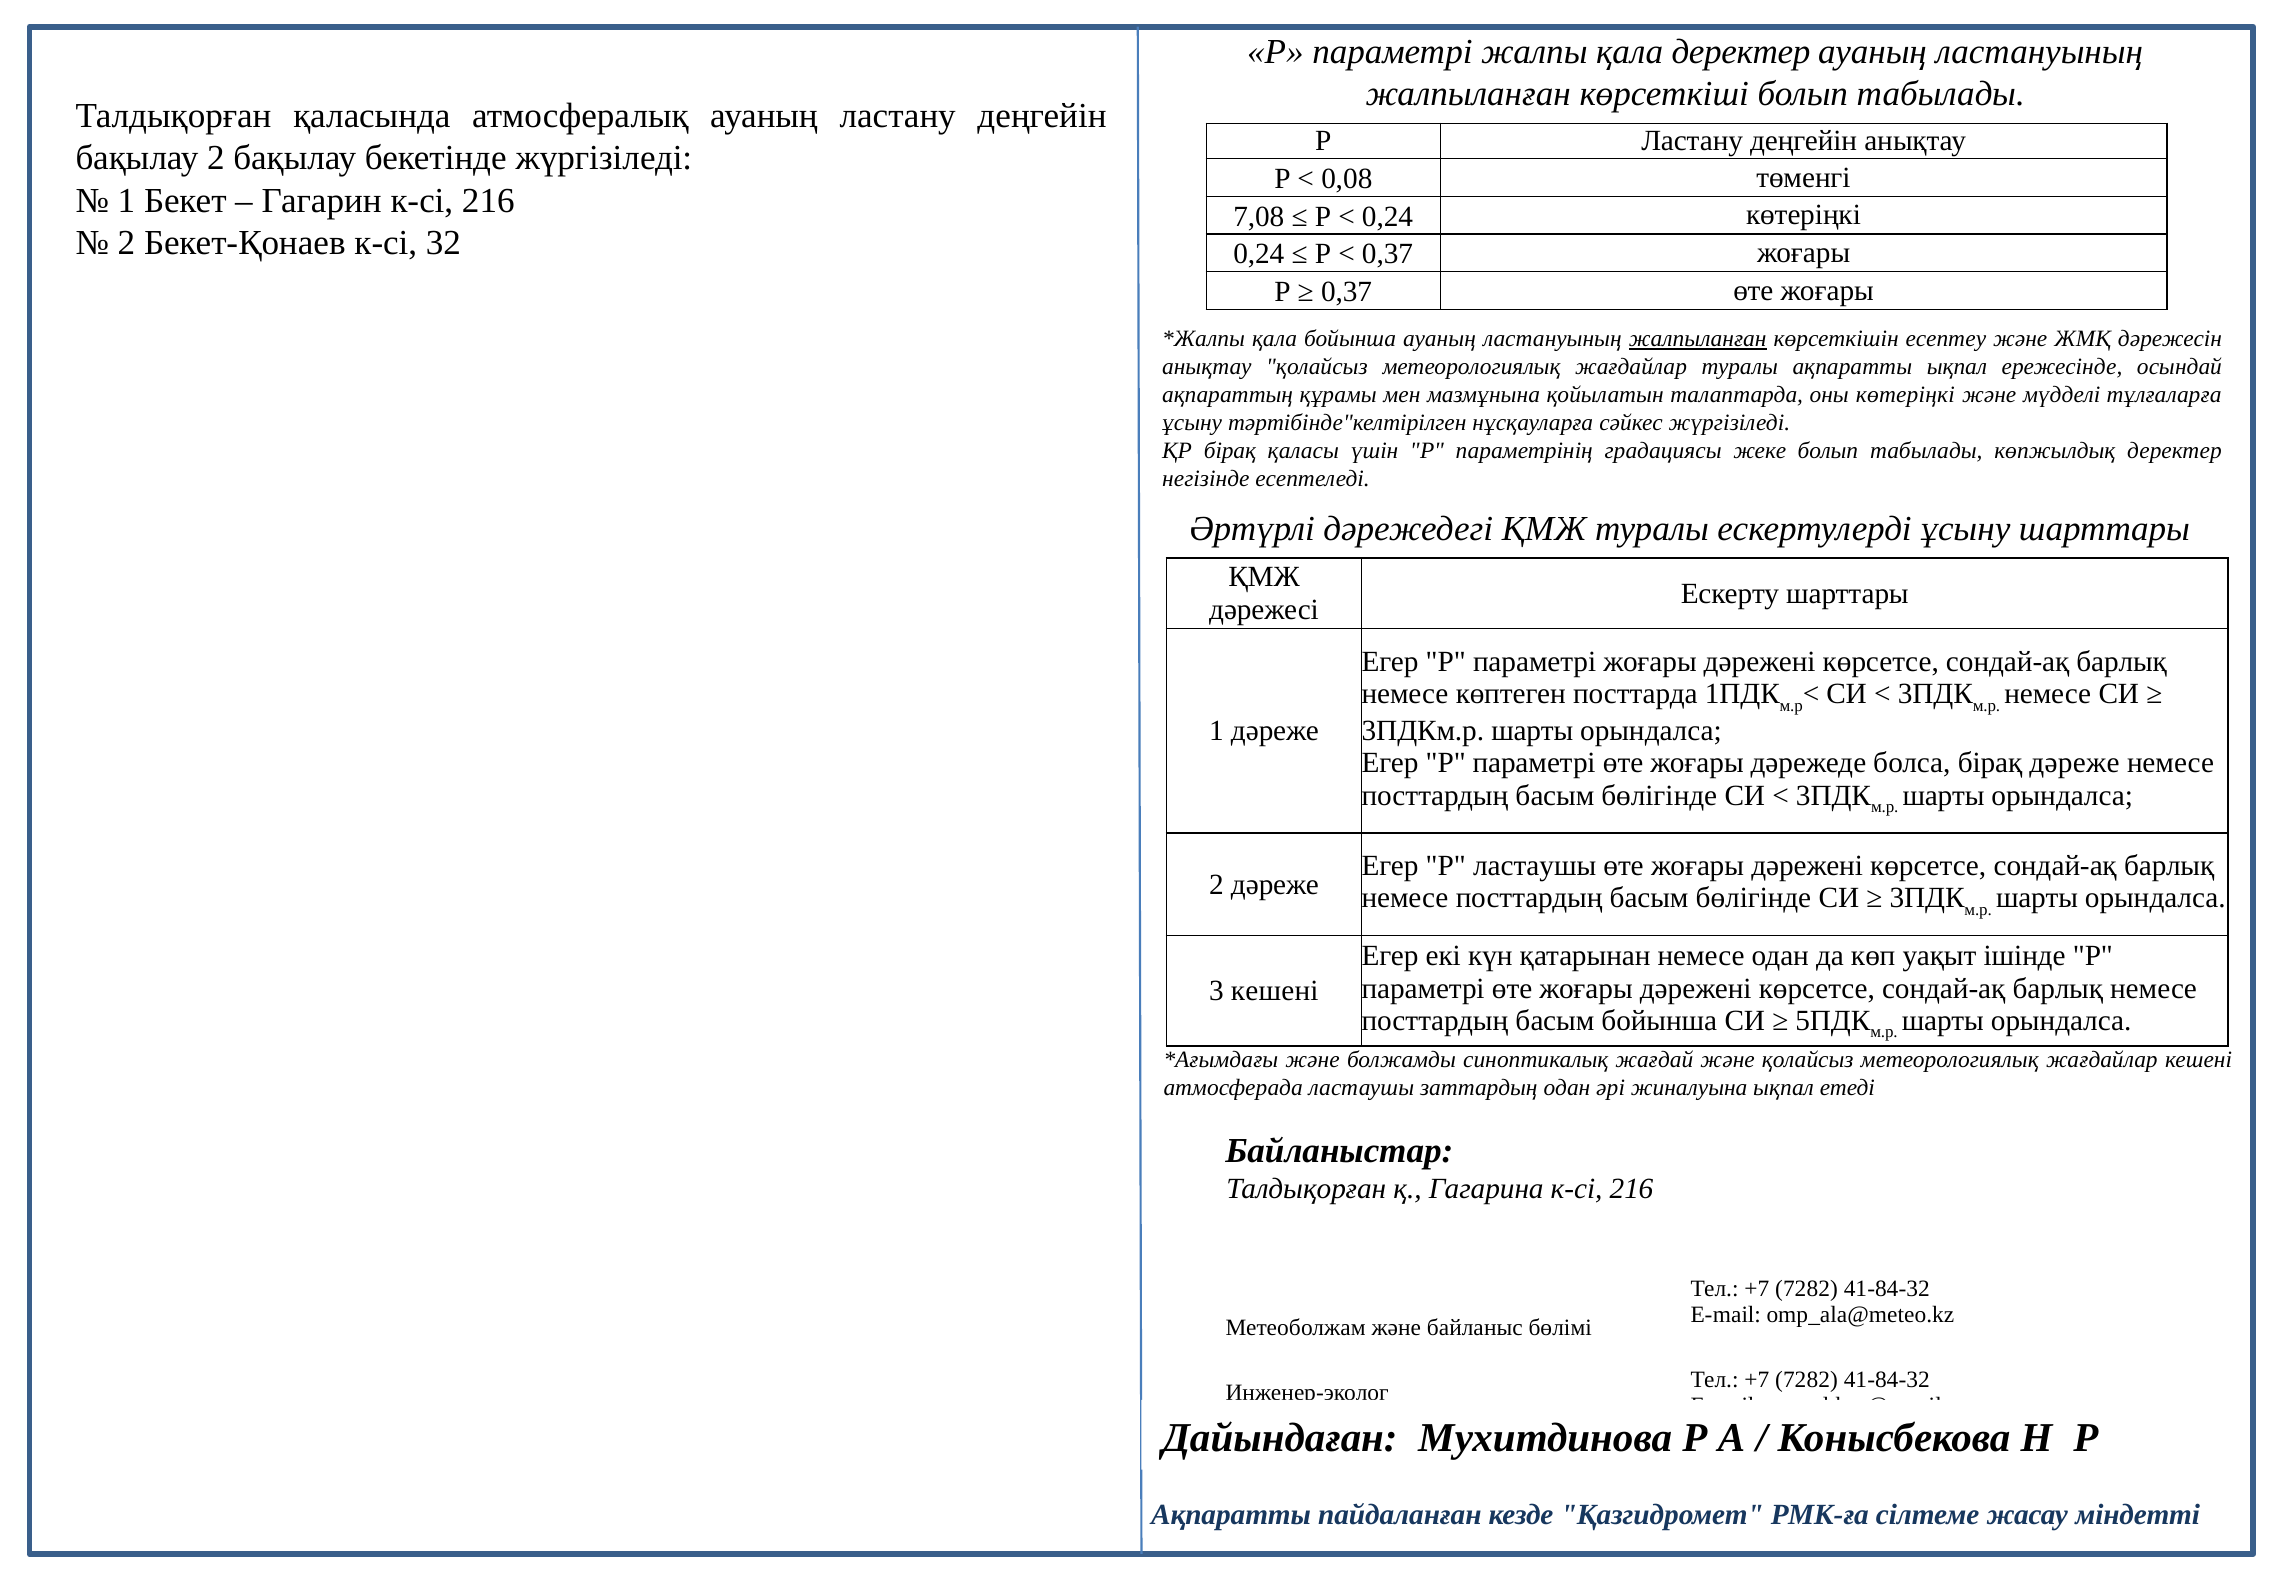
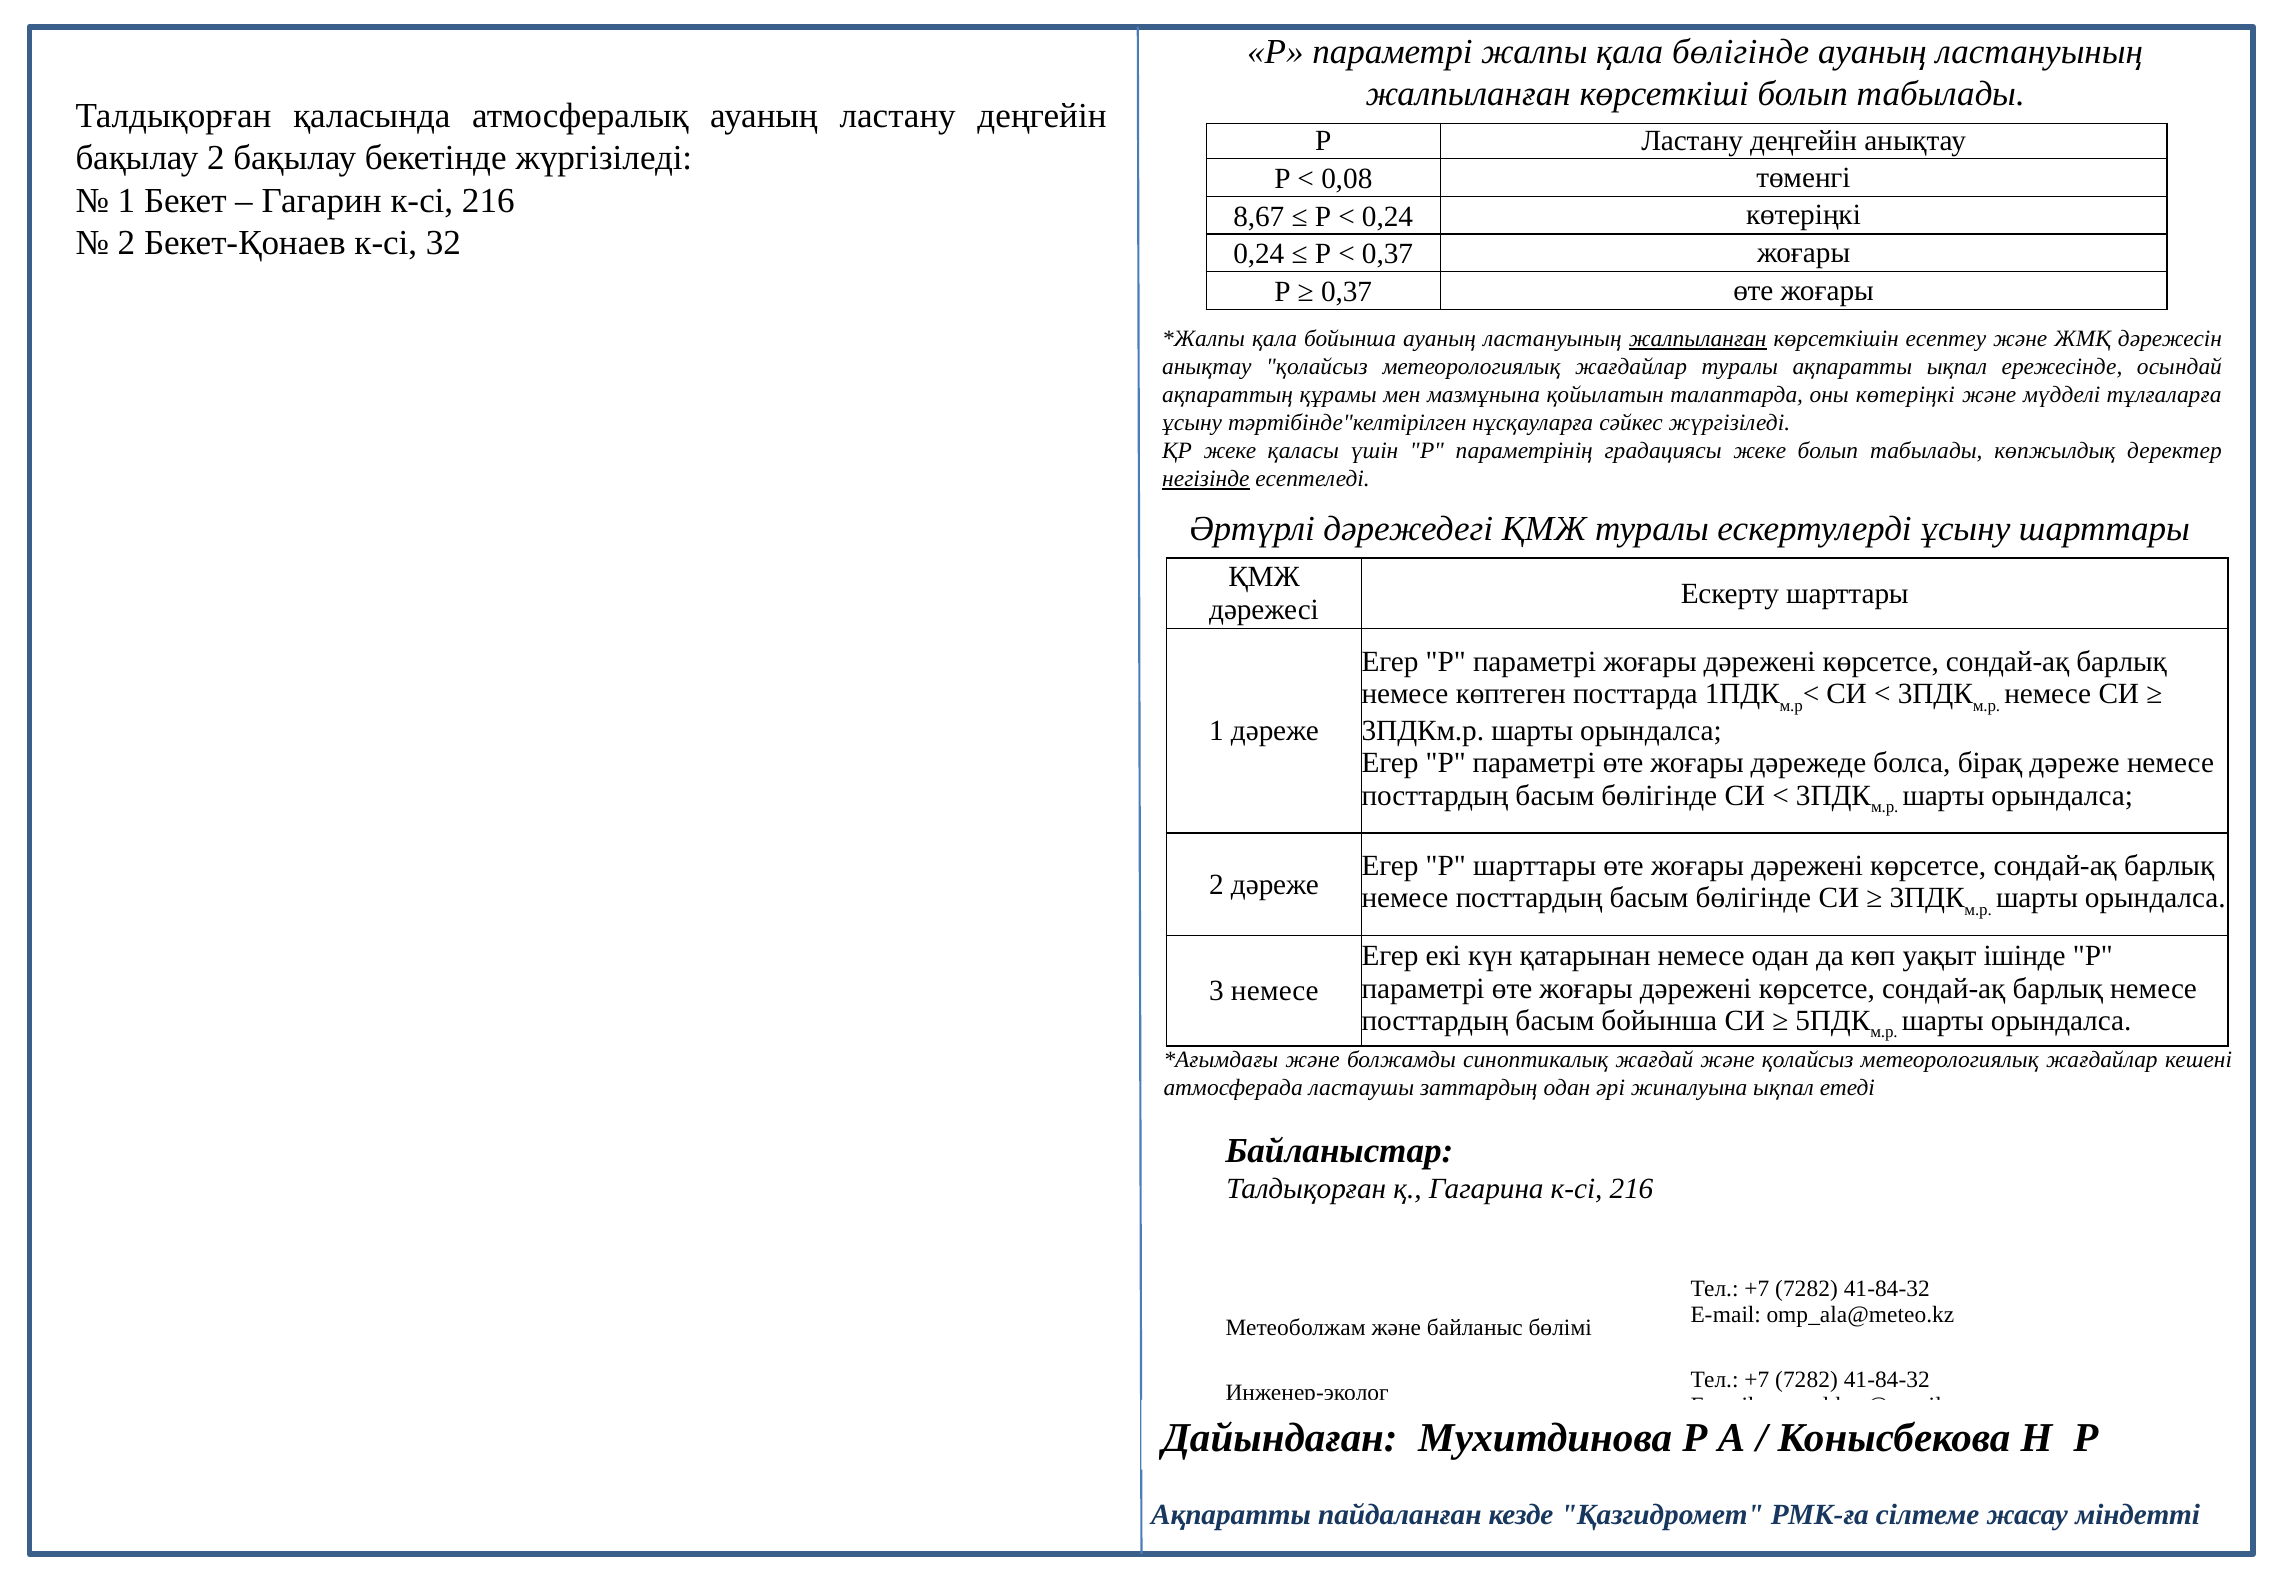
қала деректер: деректер -> бөлігінде (1741, 52)
7,08: 7,08 -> 8,67 (1259, 216)
ҚР бірақ: бірақ -> жеке (1230, 451)
негізінде underline: none -> present (1206, 479)
Р ластаушы: ластаушы -> шарттары (1535, 866)
3 кешені: кешені -> немесе (1275, 991)
